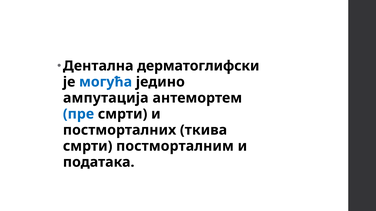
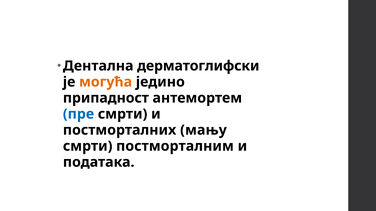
могућа colour: blue -> orange (106, 82)
ампутација: ампутација -> припадност (106, 98)
ткива: ткива -> мању (203, 130)
